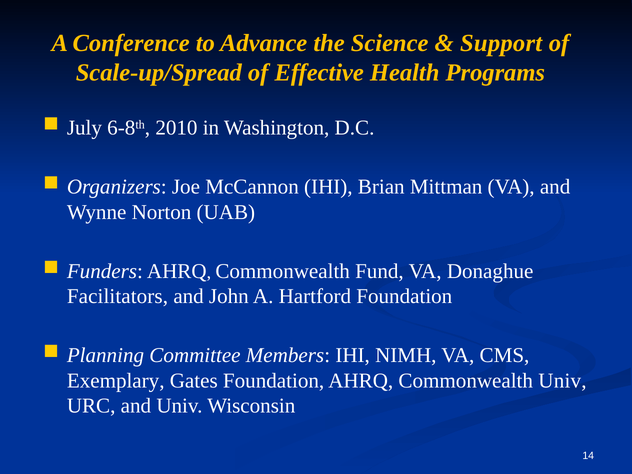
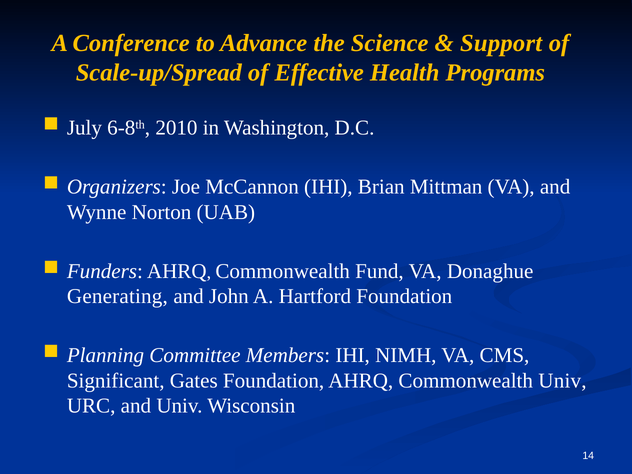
Facilitators: Facilitators -> Generating (117, 296)
Exemplary: Exemplary -> Significant (116, 381)
